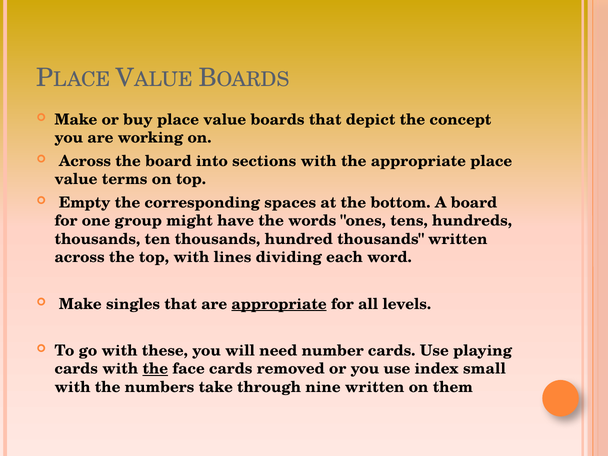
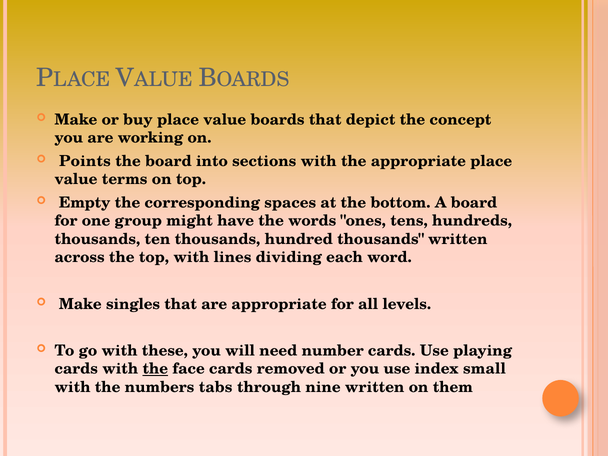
Across: Across -> Points (85, 161)
appropriate underline: present -> none (279, 304)
take: take -> tabs (216, 387)
